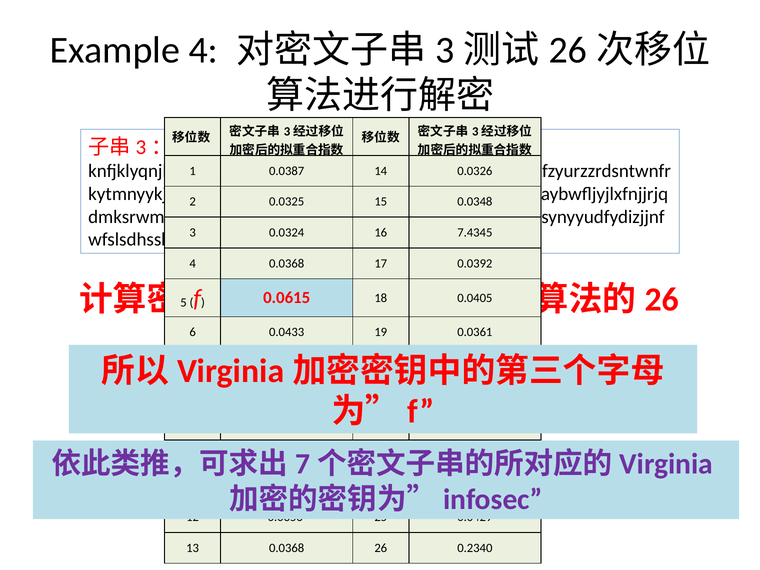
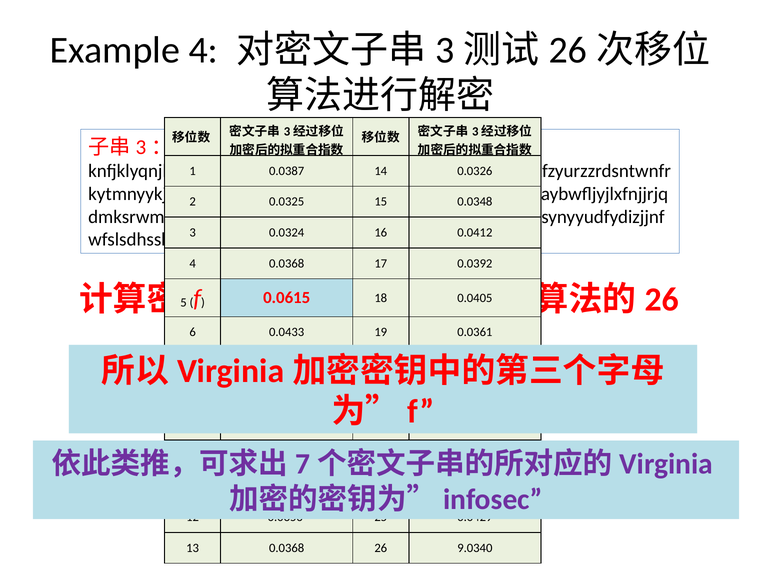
7.4345: 7.4345 -> 0.0412 (475, 233)
0.2340: 0.2340 -> 9.0340 (475, 548)
